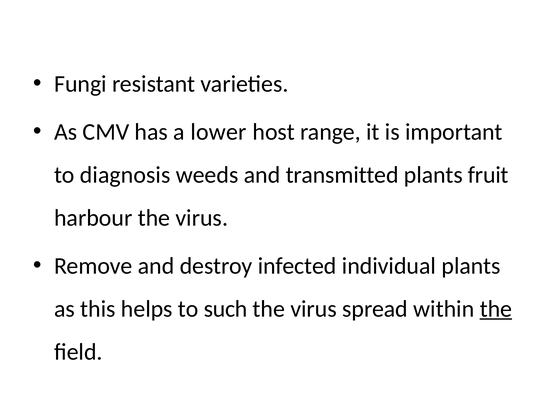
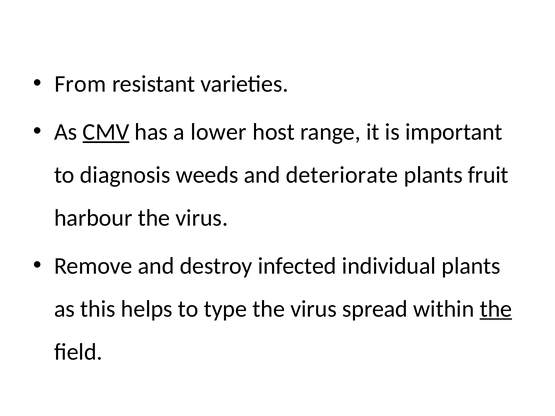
Fungi: Fungi -> From (80, 84)
CMV underline: none -> present (106, 132)
transmitted: transmitted -> deteriorate (342, 175)
such: such -> type (225, 309)
